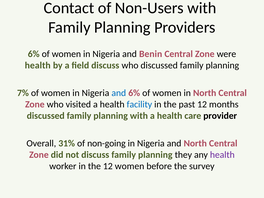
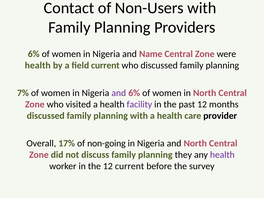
Benin: Benin -> Name (151, 54)
field discuss: discuss -> current (105, 65)
and colour: blue -> purple (119, 93)
facility colour: blue -> purple (139, 104)
31%: 31% -> 17% (67, 143)
12 women: women -> current (130, 166)
